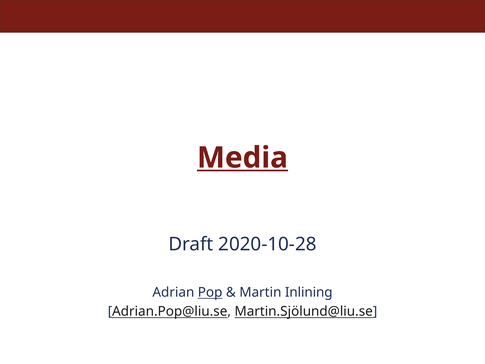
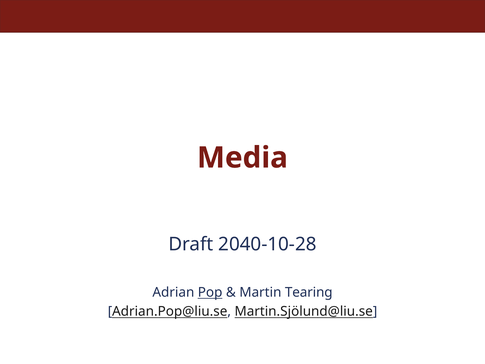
Media underline: present -> none (242, 158)
2020-10-28: 2020-10-28 -> 2040-10-28 (267, 244)
Inlining: Inlining -> Tearing (309, 292)
